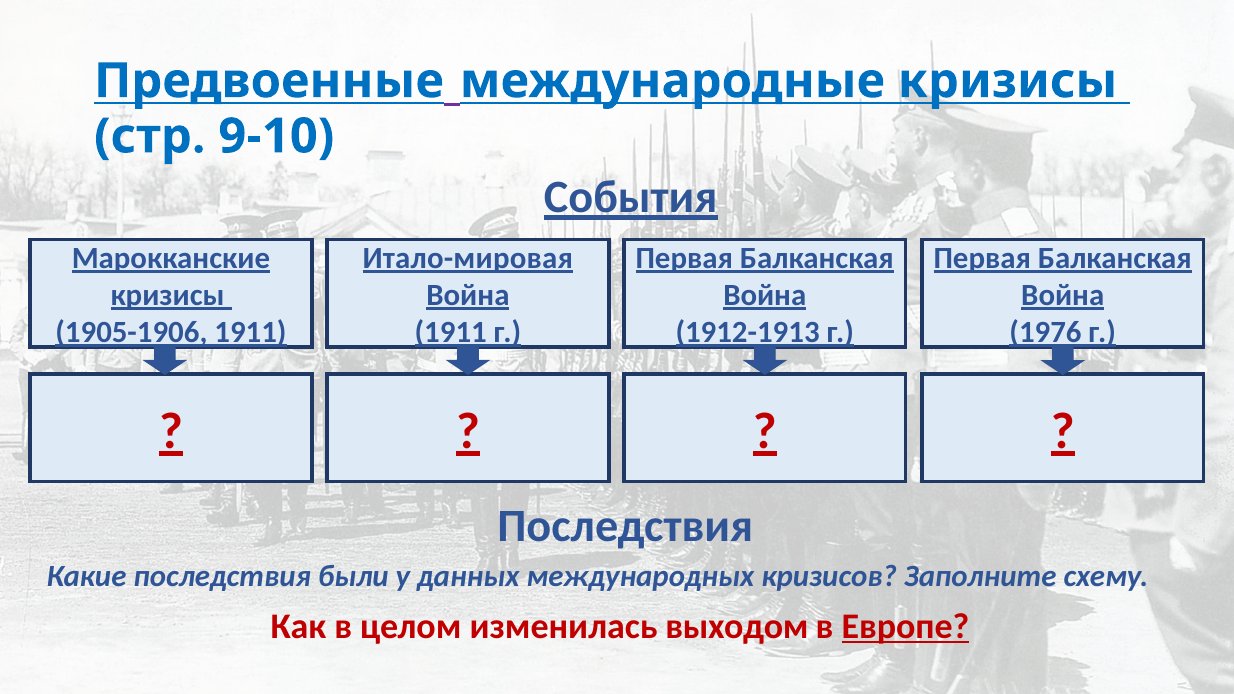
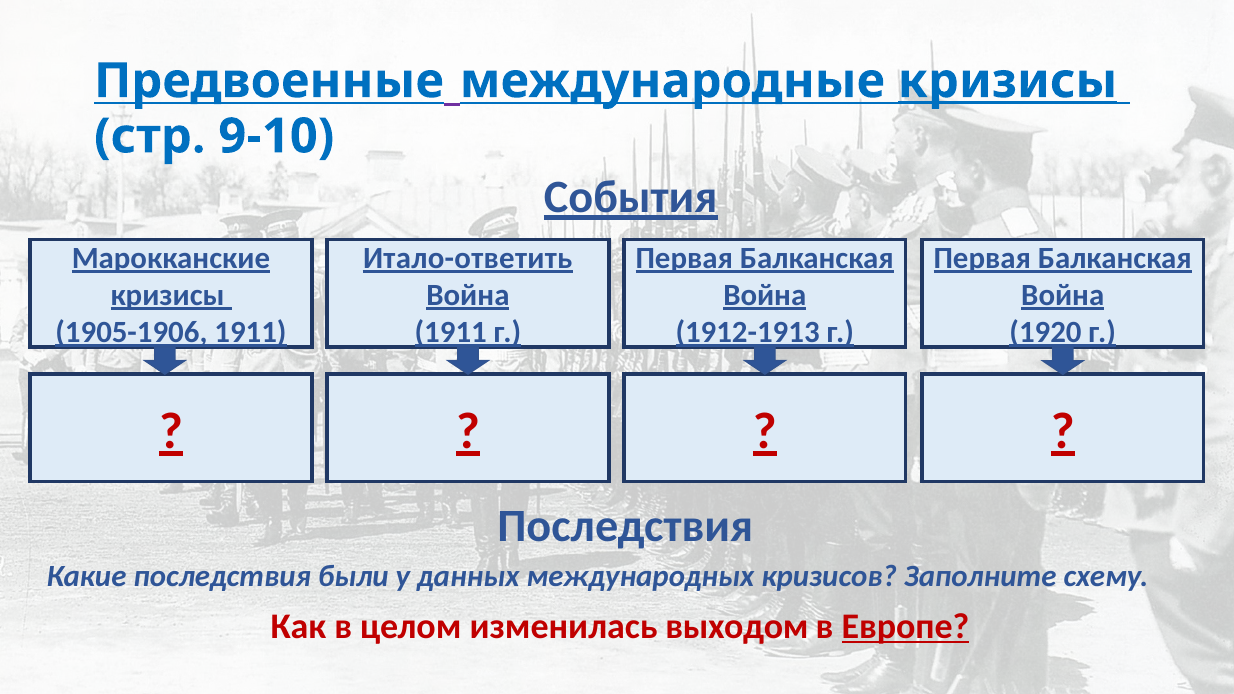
кризисы underline: none -> present (1007, 81)
Итало-мировая: Итало-мировая -> Итало-ответить (468, 258)
1976: 1976 -> 1920 (1045, 333)
